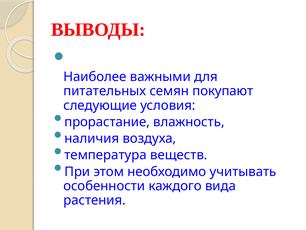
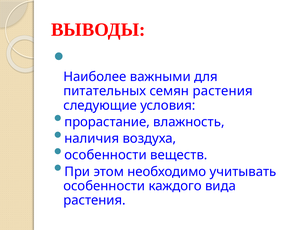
семян покупают: покупают -> растения (223, 91)
температура: температура -> особенности (106, 155)
